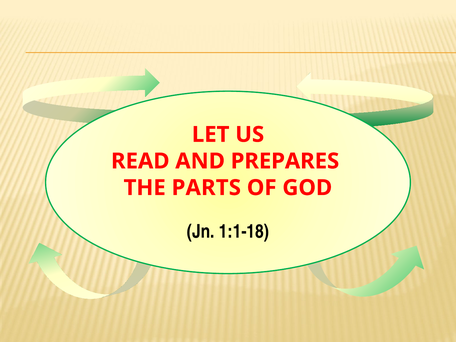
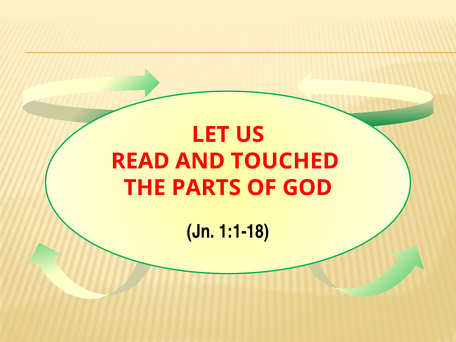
PREPARES: PREPARES -> TOUCHED (285, 161)
